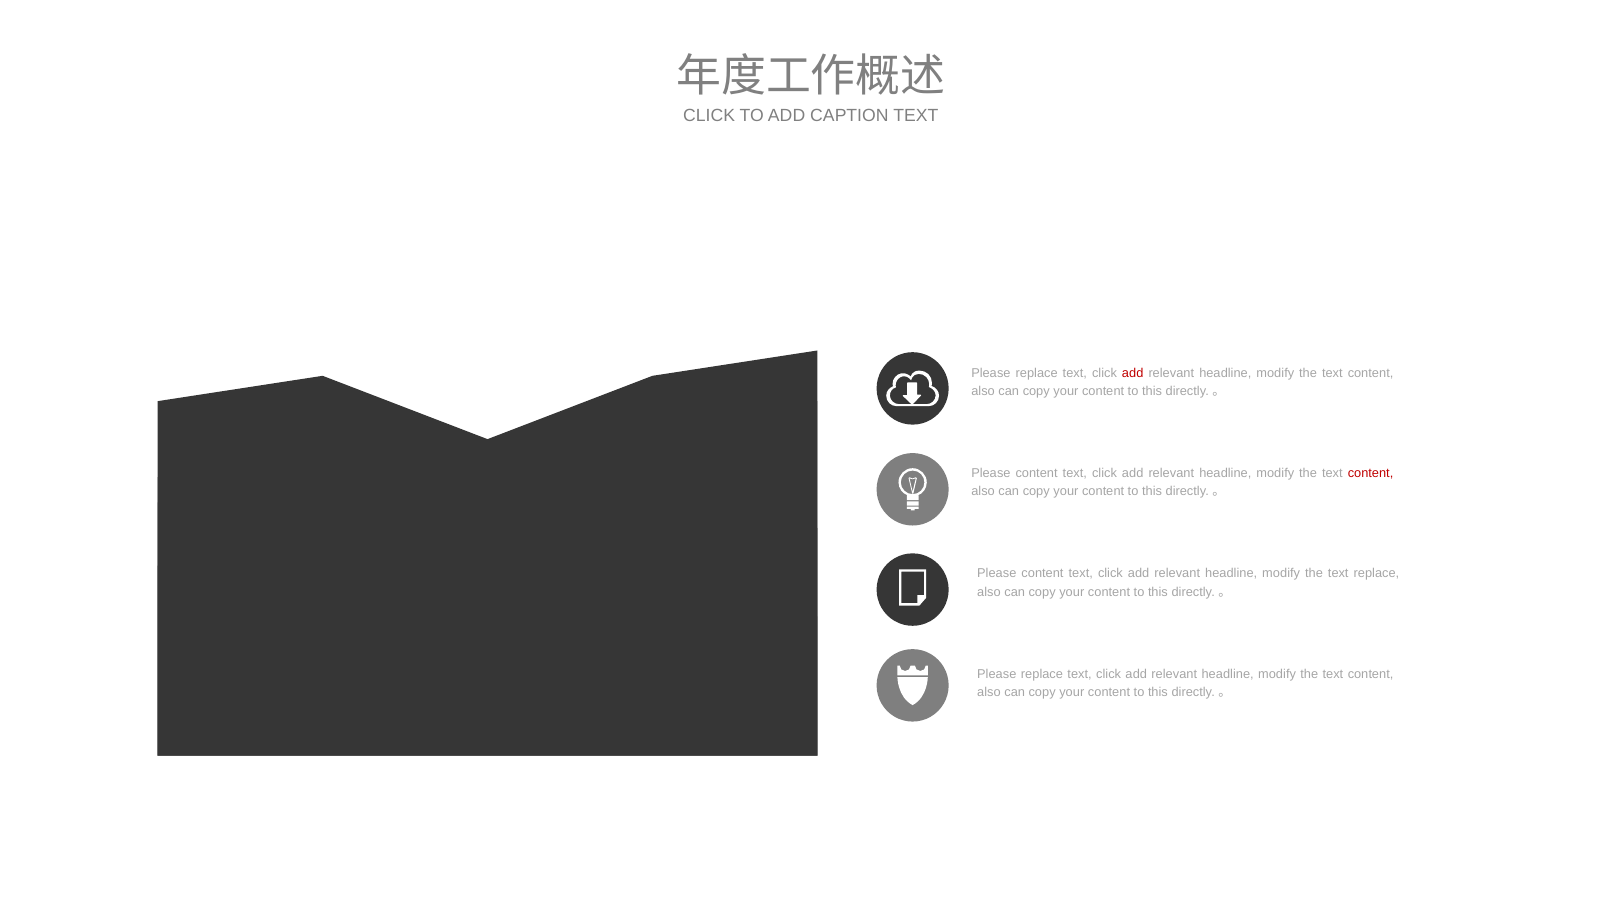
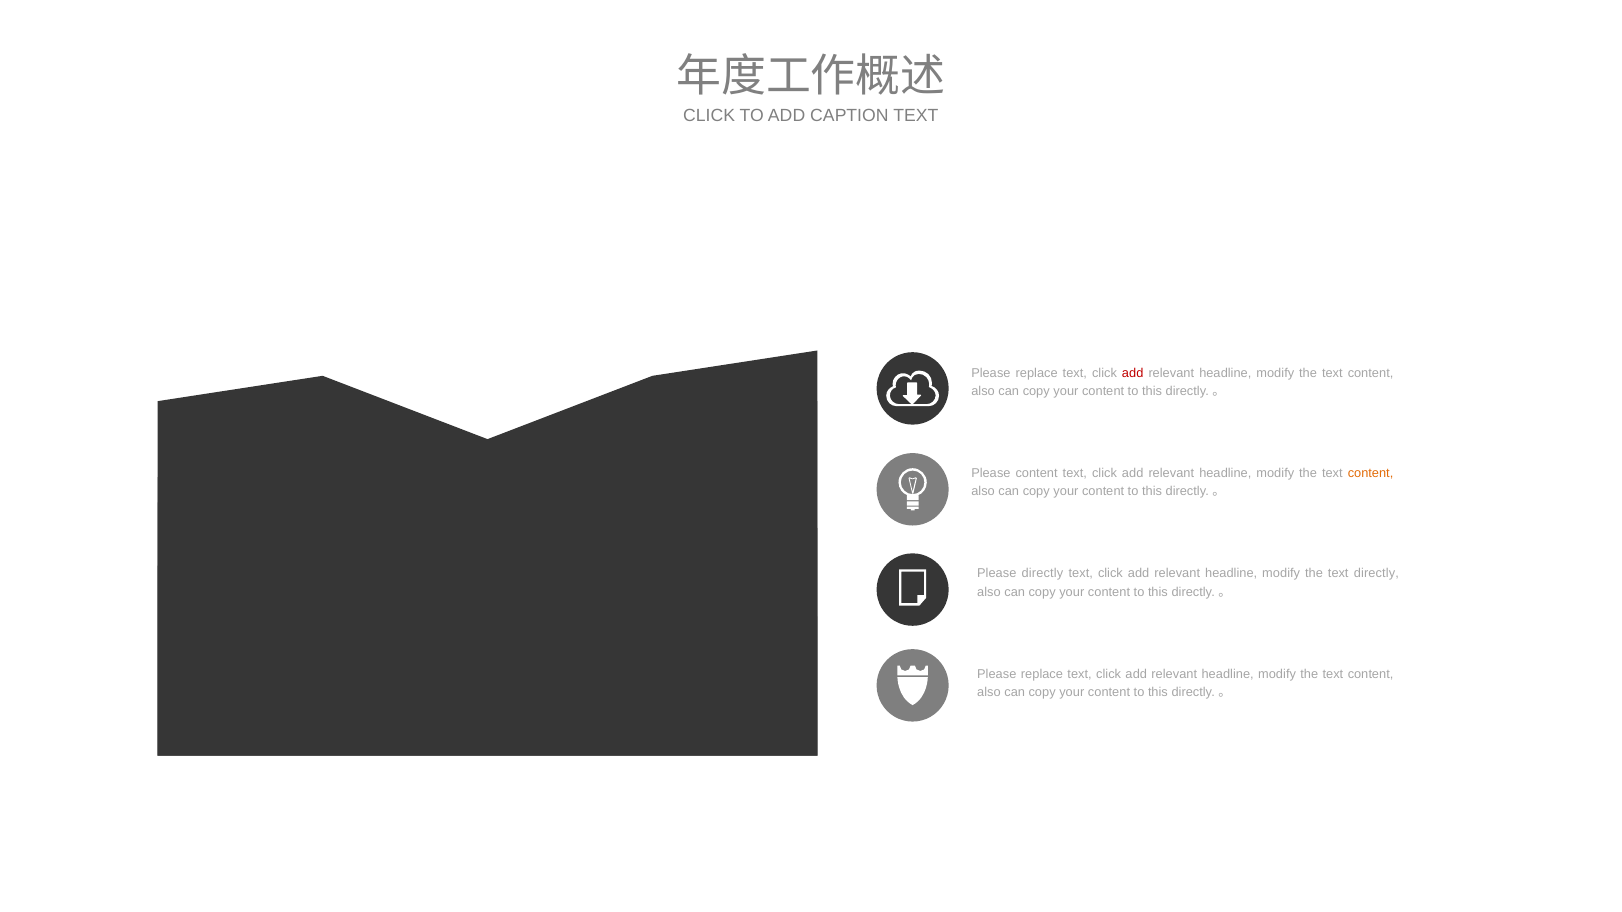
content colour: red -> orange (1371, 473)
content: content -> directly (1042, 574)
text replace: replace -> directly (1376, 574)
